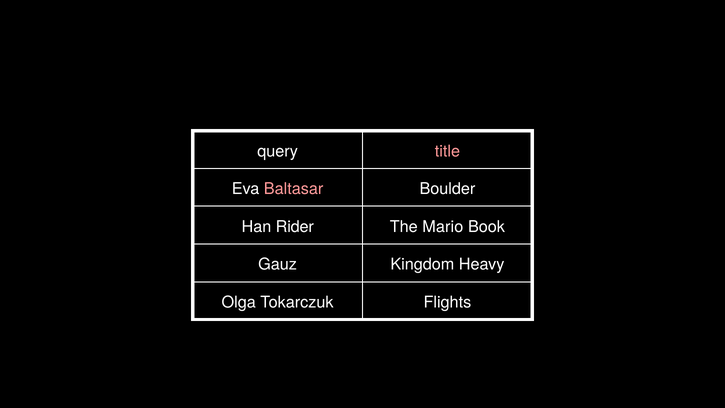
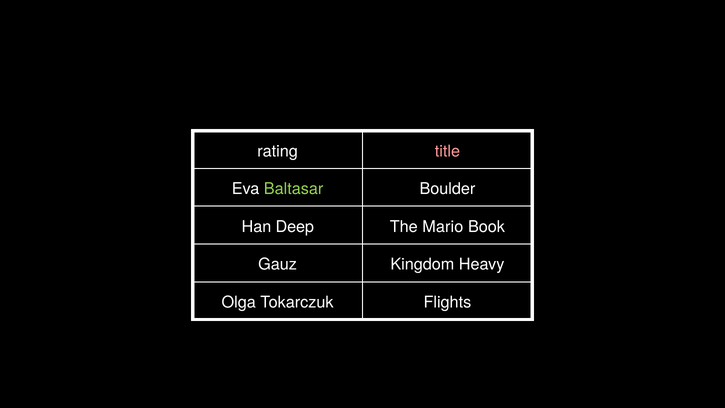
query: query -> rating (278, 151)
Baltasar colour: pink -> light green (294, 189)
Rider: Rider -> Deep (295, 227)
